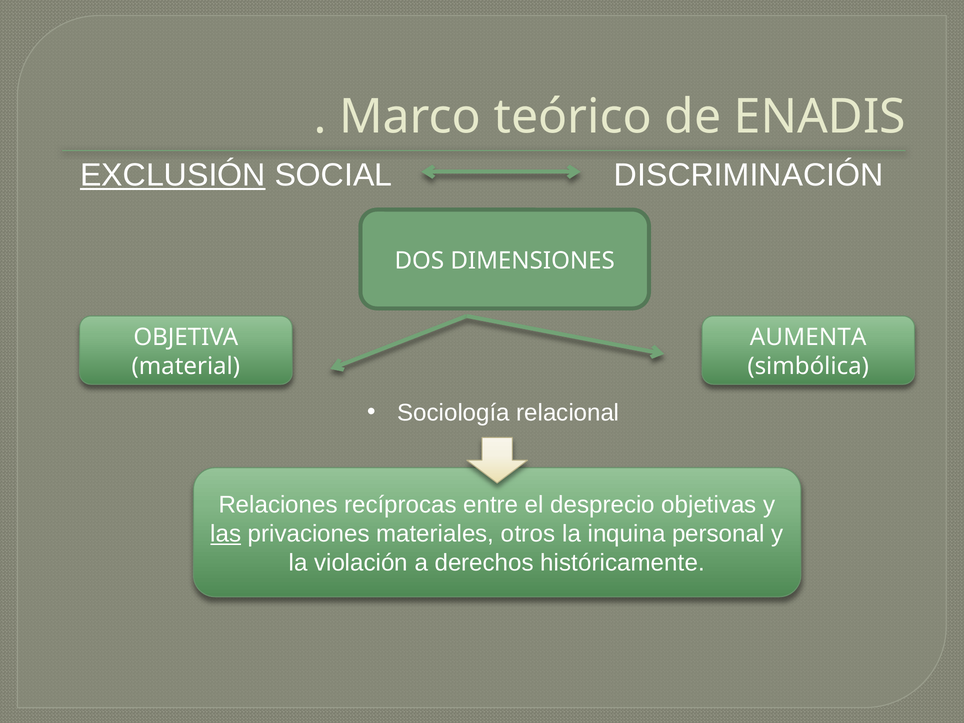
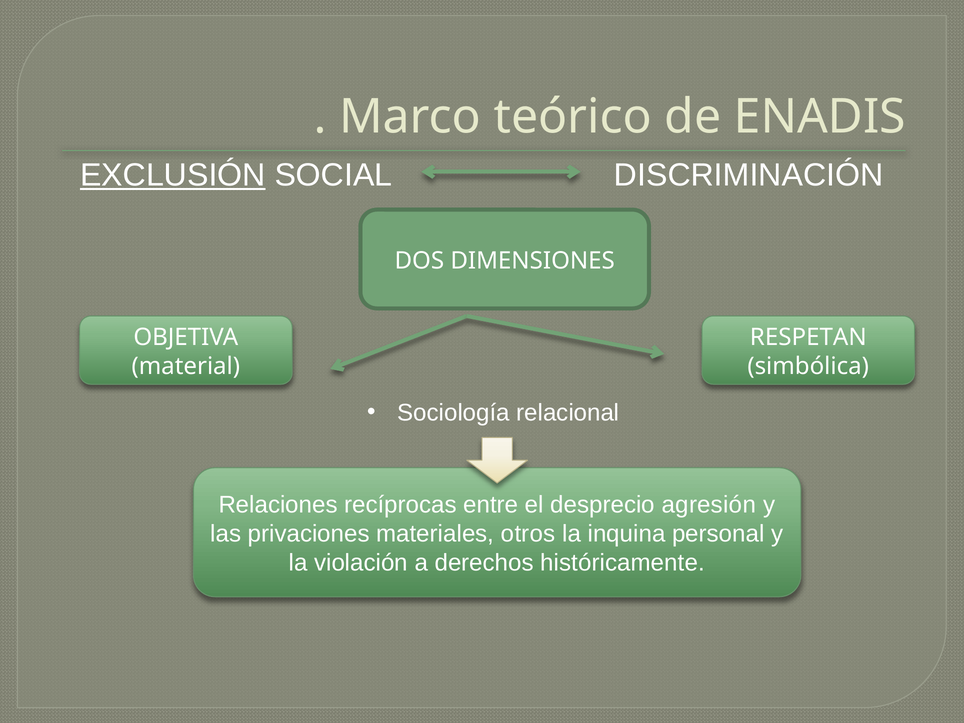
AUMENTA: AUMENTA -> RESPETAN (808, 337)
objetivas: objetivas -> agresión (709, 505)
las underline: present -> none (226, 534)
